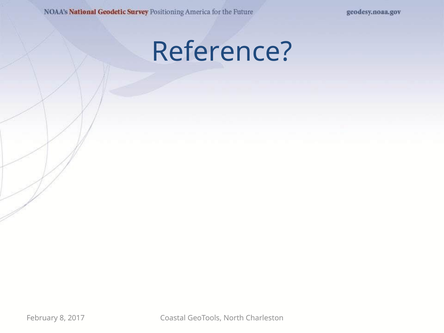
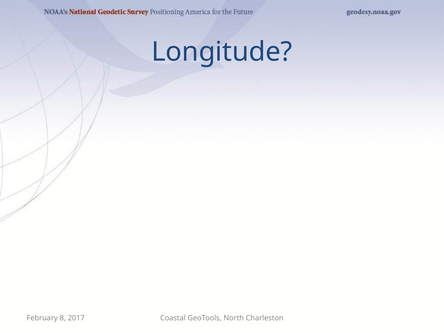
Reference: Reference -> Longitude (222, 52)
